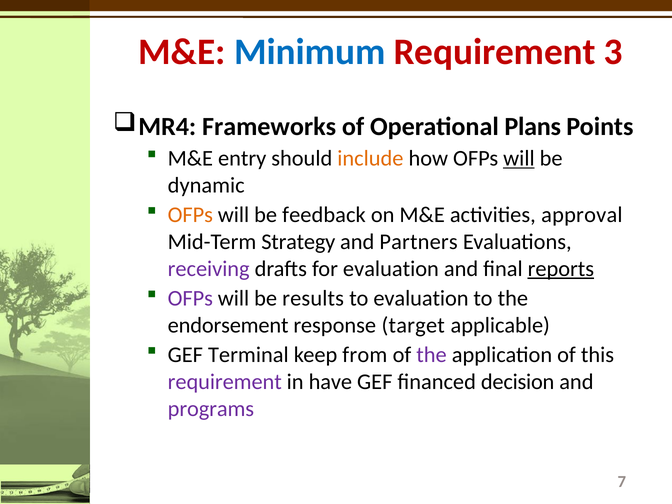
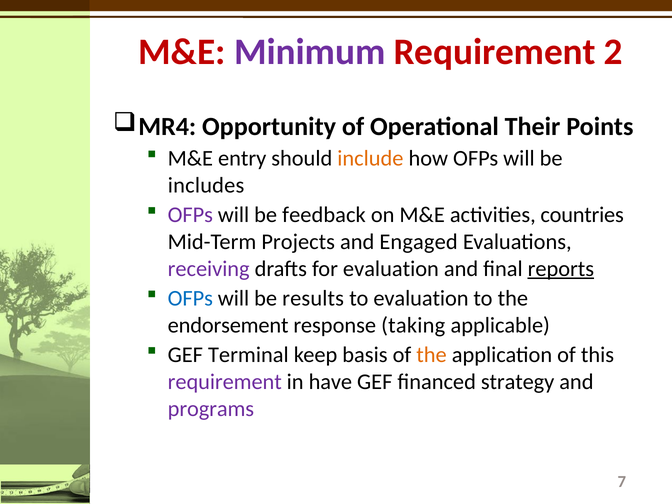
Minimum colour: blue -> purple (310, 52)
3: 3 -> 2 (613, 52)
Frameworks: Frameworks -> Opportunity (269, 127)
Plans: Plans -> Their (533, 127)
will underline: present -> none (519, 158)
dynamic: dynamic -> includes (206, 185)
OFPs colour: orange -> purple (190, 215)
approval: approval -> countries (582, 215)
Strategy: Strategy -> Projects (298, 242)
Partners: Partners -> Engaged (419, 242)
OFPs colour: purple -> blue (190, 298)
target: target -> taking (413, 325)
from: from -> basis (365, 355)
the colour: purple -> orange (431, 355)
decision: decision -> strategy (518, 382)
